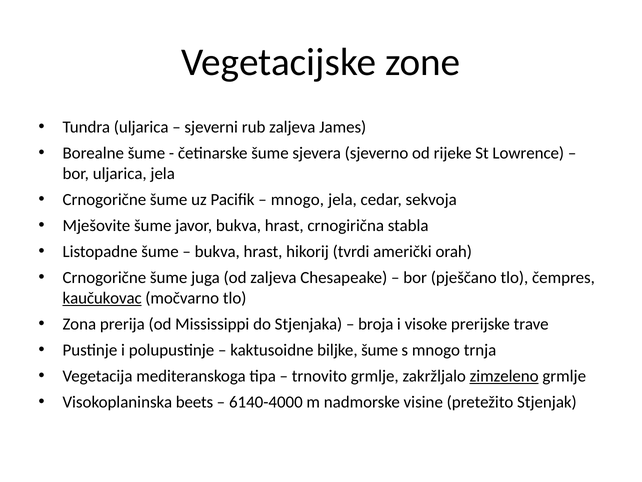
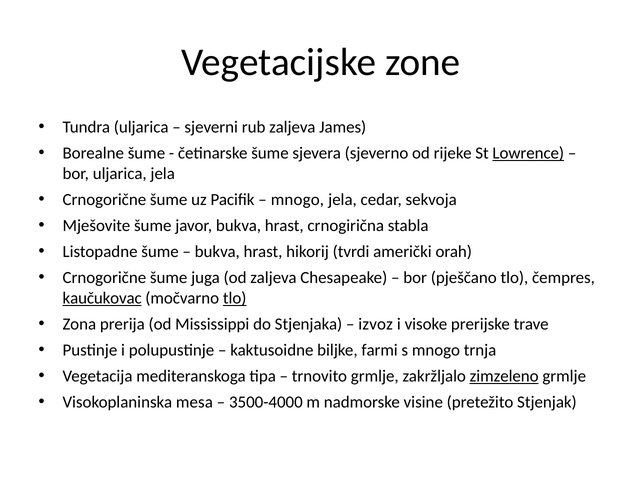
Lowrence underline: none -> present (528, 153)
tlo underline: none -> present (235, 298)
broja: broja -> izvoz (376, 324)
biljke šume: šume -> farmi (380, 350)
beets: beets -> mesa (194, 402)
6140-4000: 6140-4000 -> 3500-4000 (266, 402)
